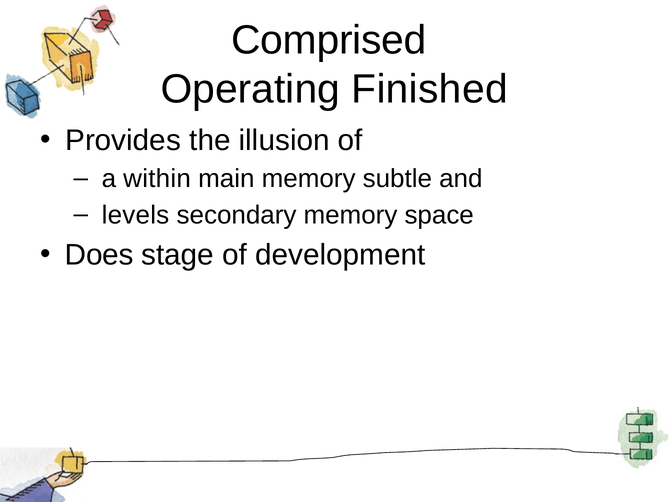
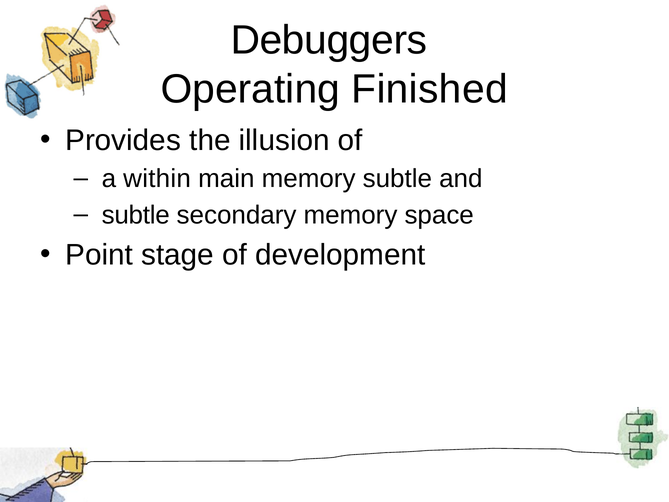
Comprised: Comprised -> Debuggers (329, 40)
levels: levels -> subtle (136, 215)
Does: Does -> Point (99, 255)
